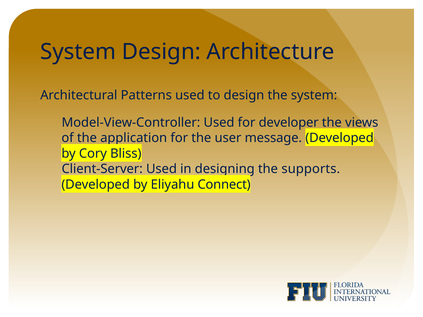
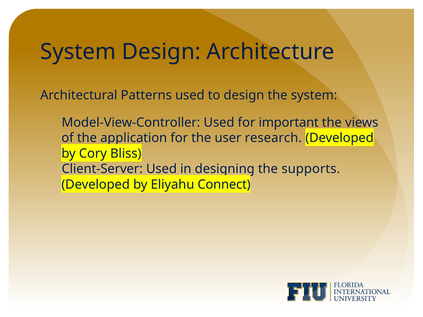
developer: developer -> important (289, 123)
message: message -> research (273, 138)
